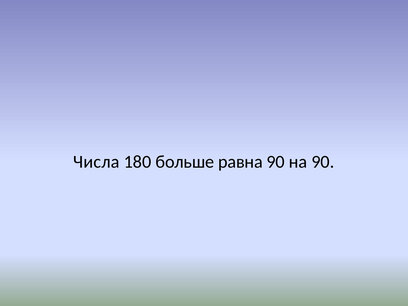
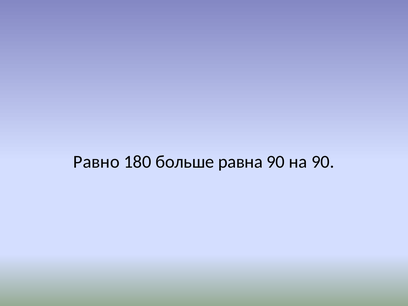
Числа: Числа -> Равно (96, 162)
